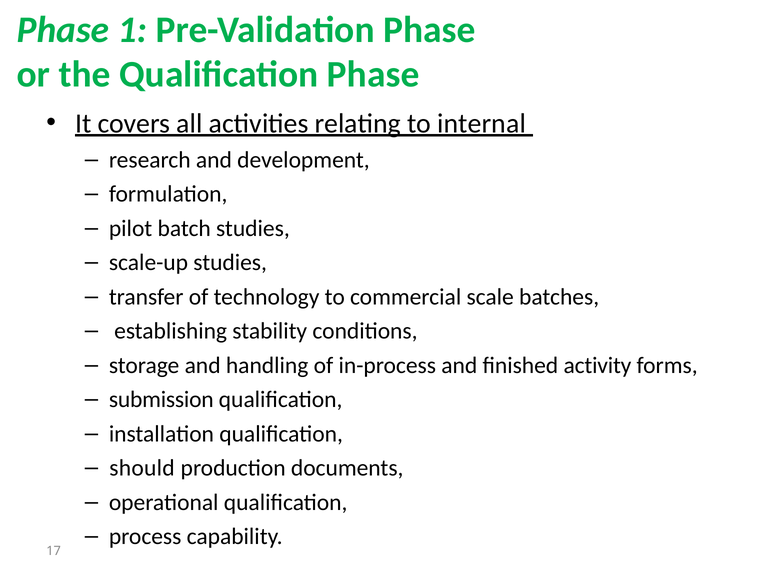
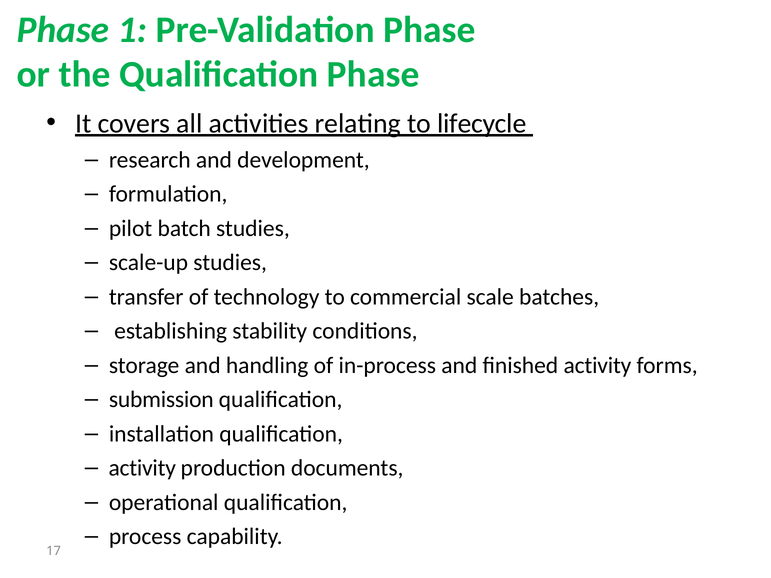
internal: internal -> lifecycle (482, 123)
should: should -> activity (142, 468)
